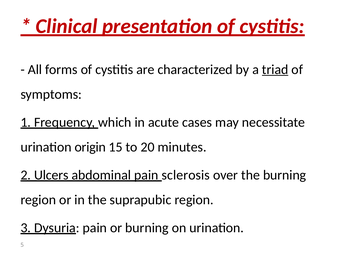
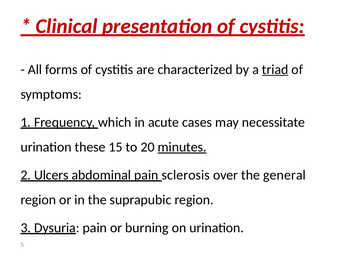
origin: origin -> these (90, 147)
minutes underline: none -> present (182, 147)
the burning: burning -> general (285, 175)
